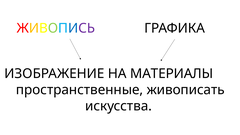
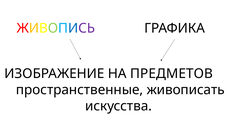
МАТЕРИАЛЫ: МАТЕРИАЛЫ -> ПРЕДМЕТОВ (172, 74)
